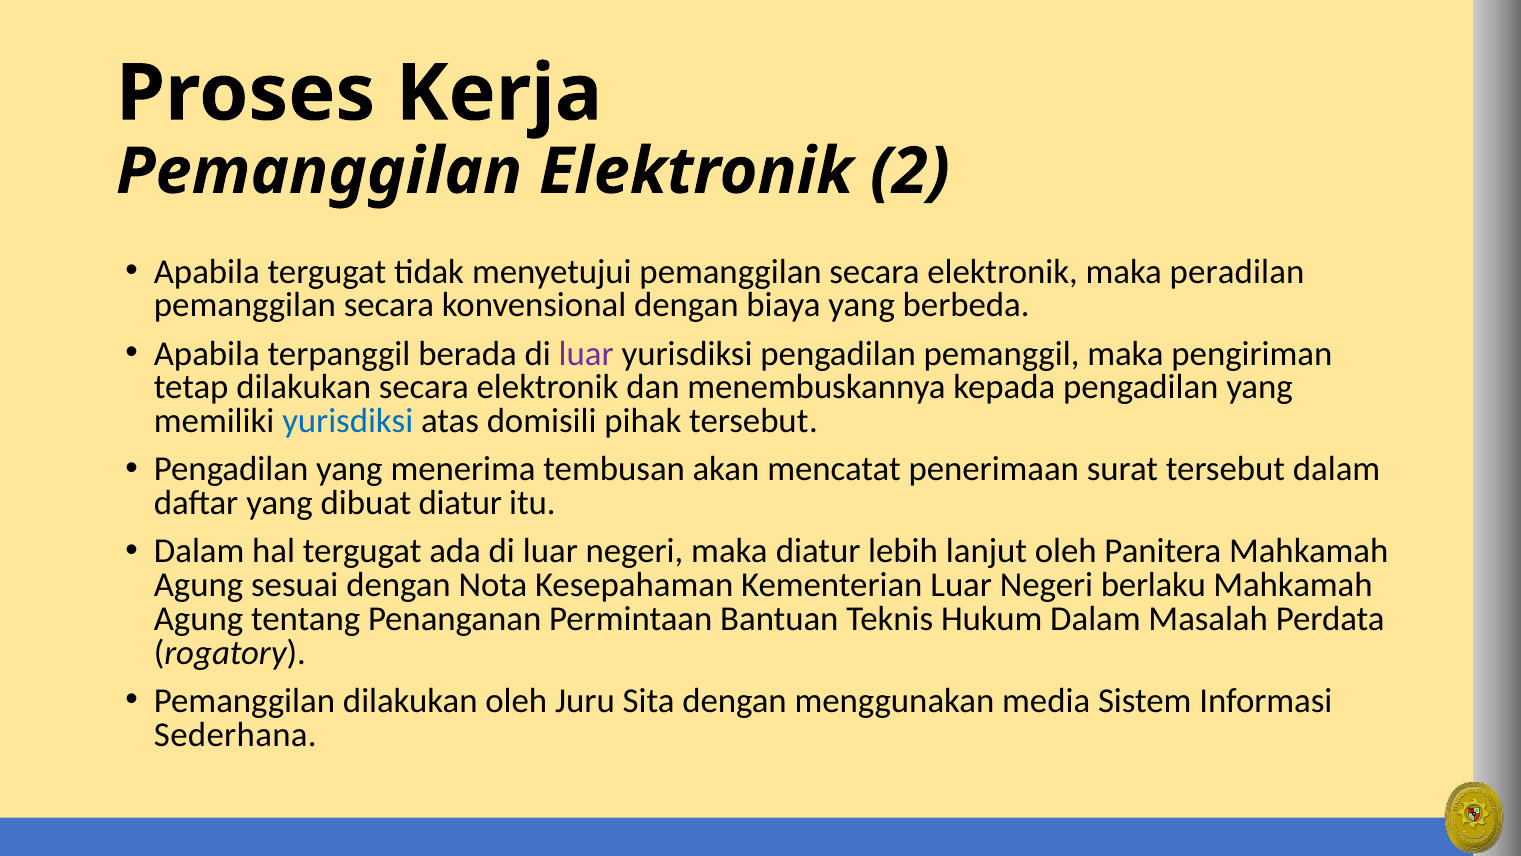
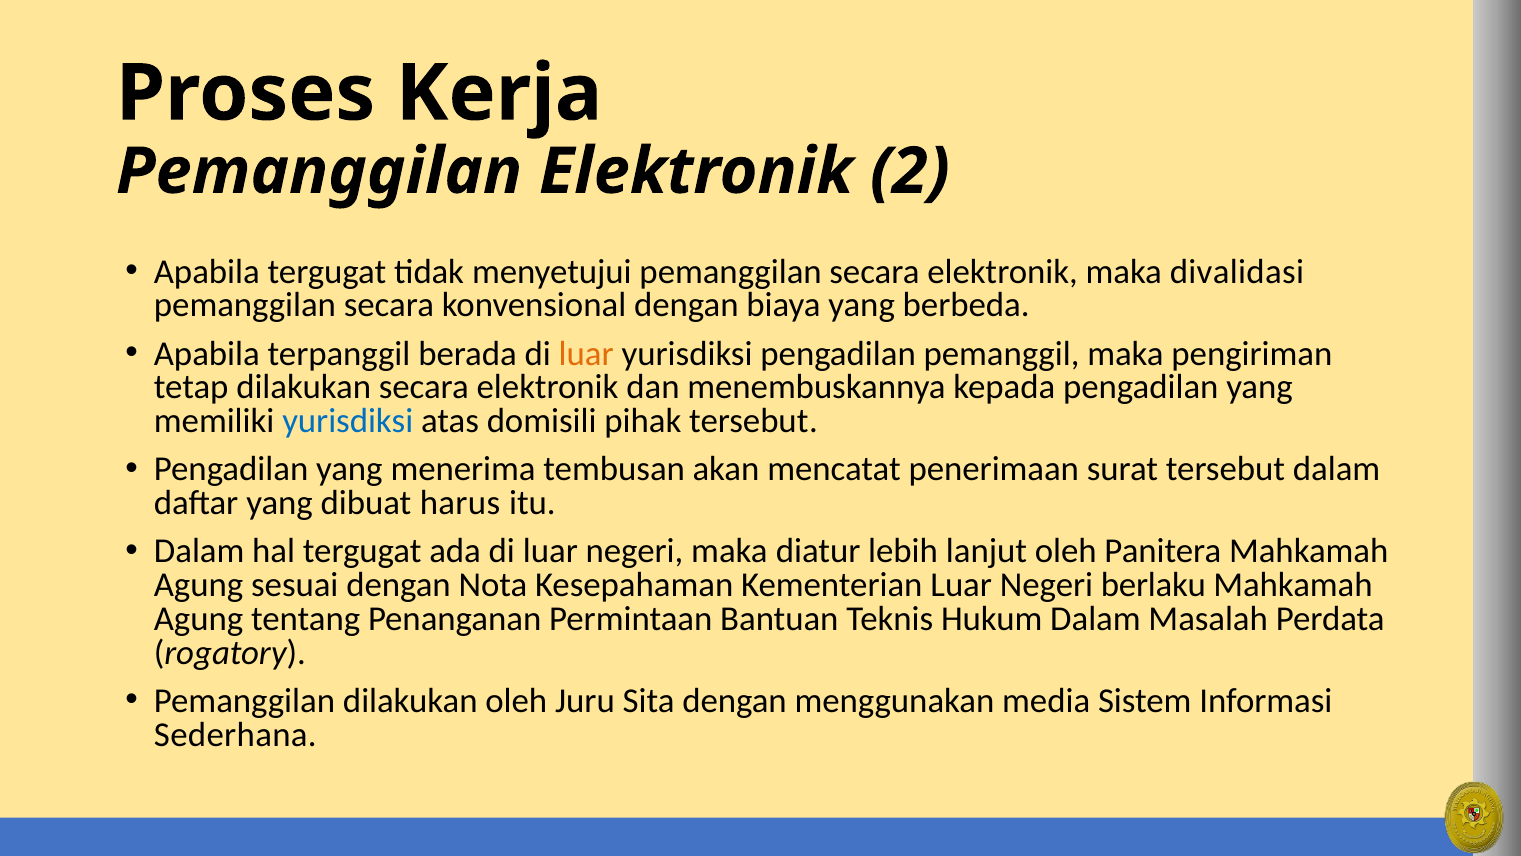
peradilan: peradilan -> divalidasi (1237, 271)
luar colour: purple -> orange (586, 353)
dibuat diatur: diatur -> harus (460, 503)
